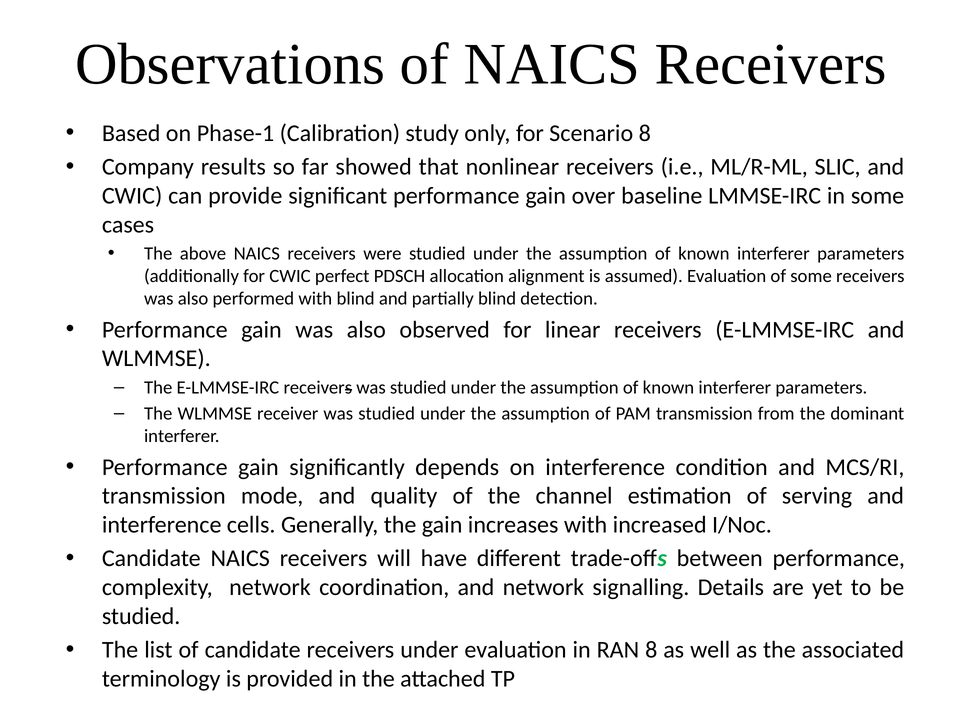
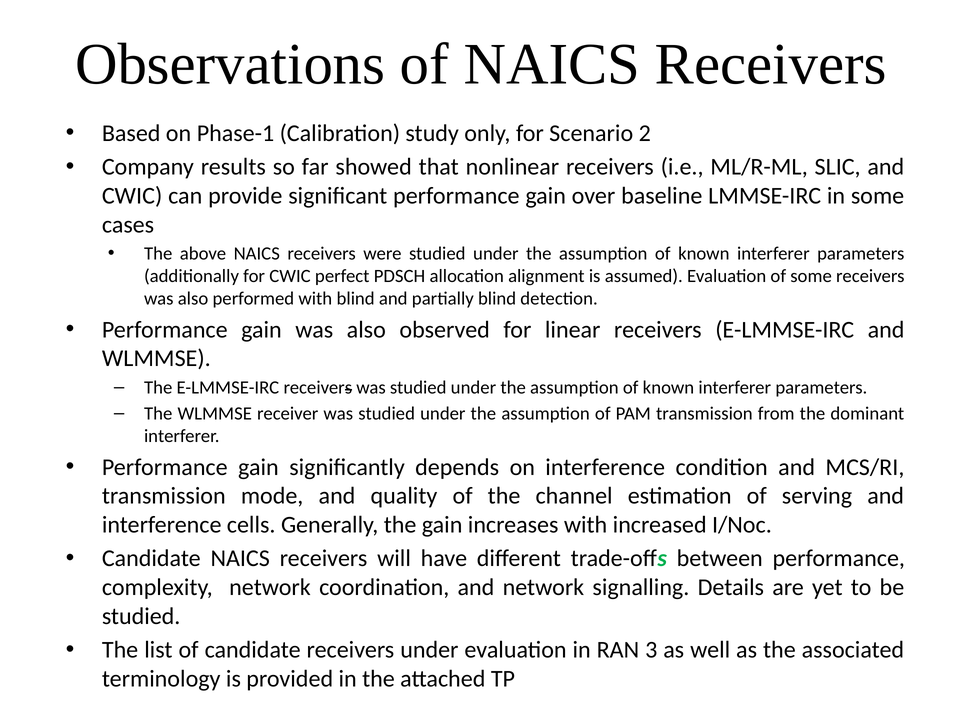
Scenario 8: 8 -> 2 (645, 133)
RAN 8: 8 -> 3 (651, 650)
